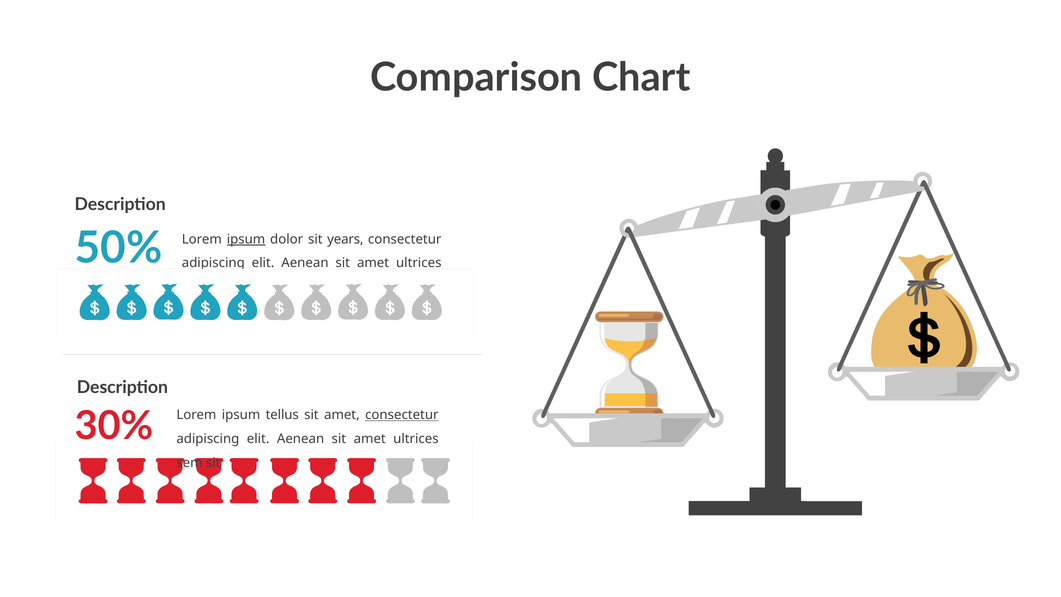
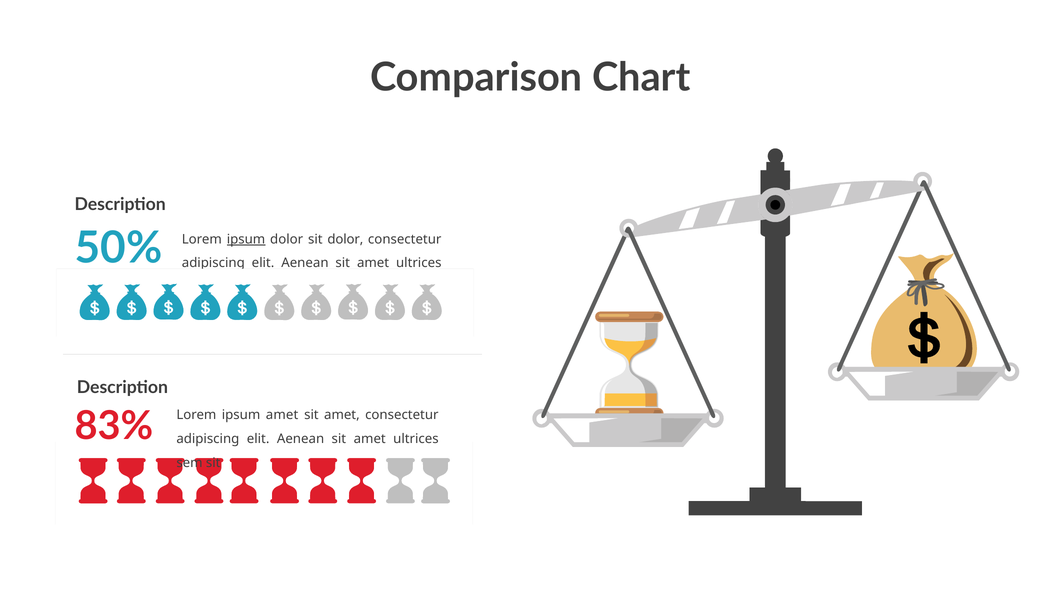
sit years: years -> dolor (345, 239)
30%: 30% -> 83% (114, 426)
ipsum tellus: tellus -> amet (282, 415)
consectetur underline: present -> none (402, 415)
